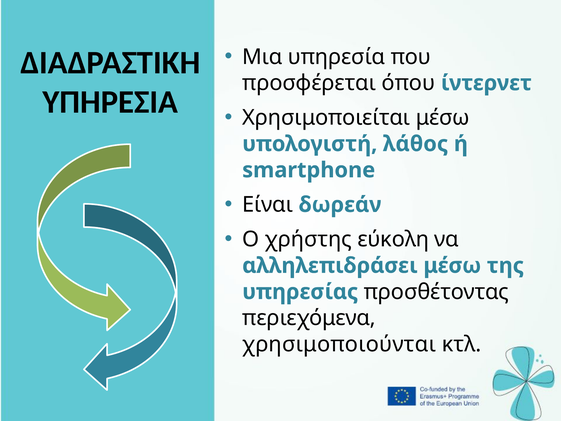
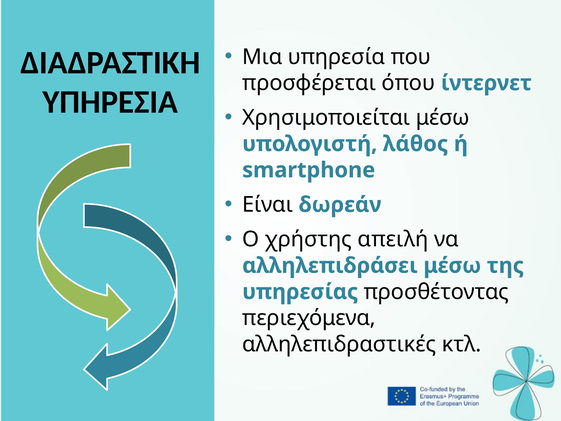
εύκολη: εύκολη -> απειλή (393, 239)
χρησιμοποιούνται: χρησιμοποιούνται -> αλληλεπιδραστικές (339, 344)
